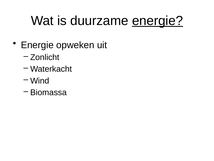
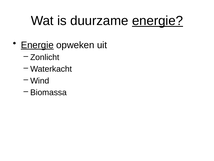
Energie underline: none -> present (37, 45)
